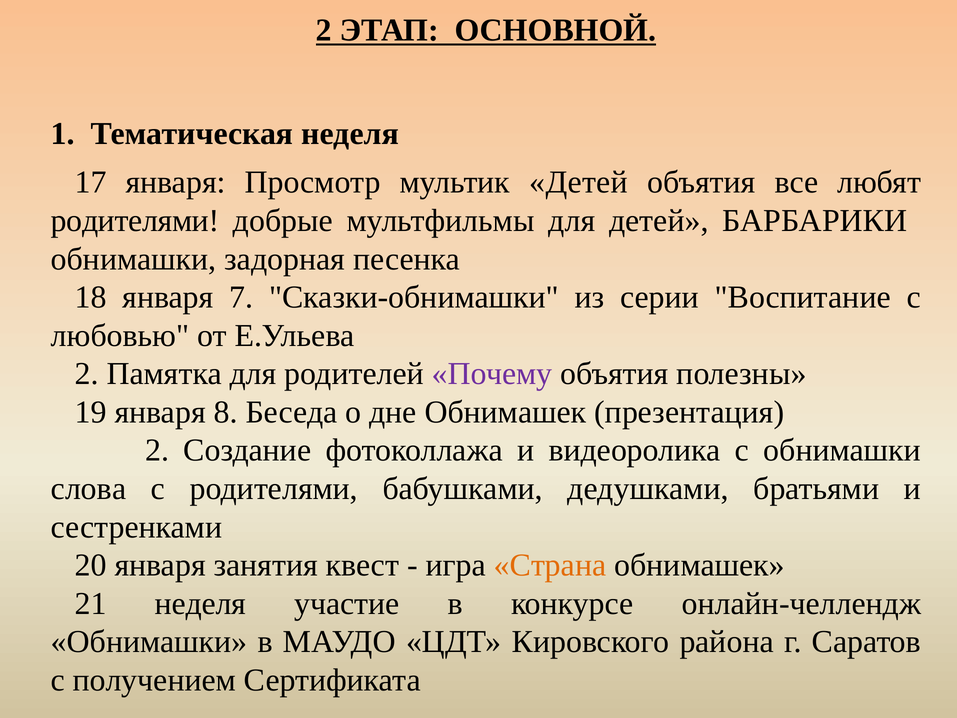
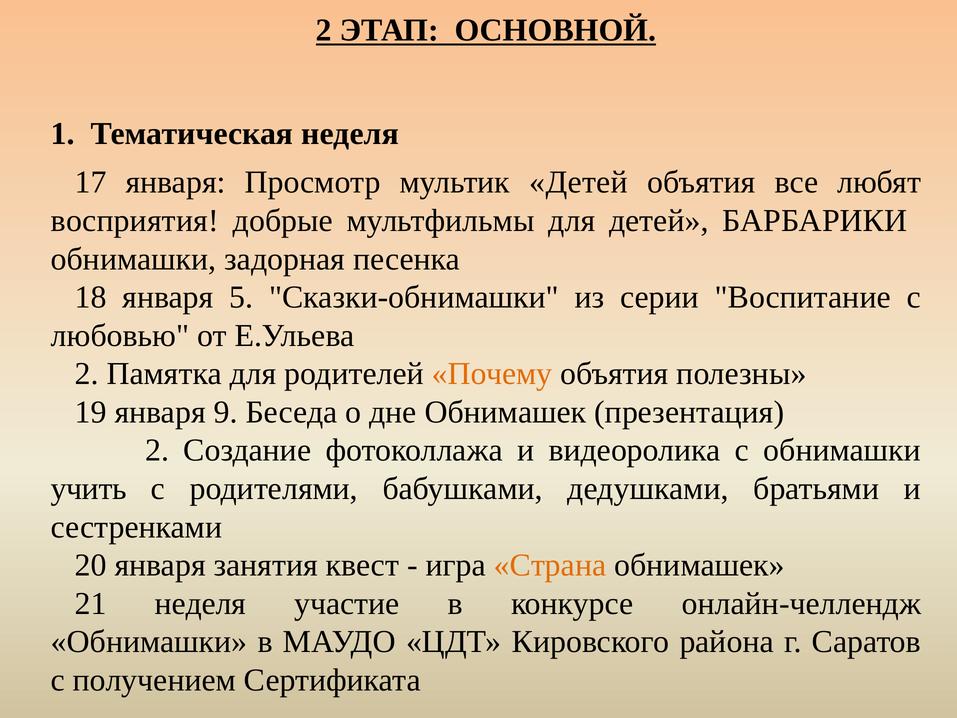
родителями: родителями -> восприятия (135, 221)
7: 7 -> 5 (241, 297)
Почему colour: purple -> orange (492, 374)
8: 8 -> 9 (226, 412)
слова: слова -> учить (89, 489)
